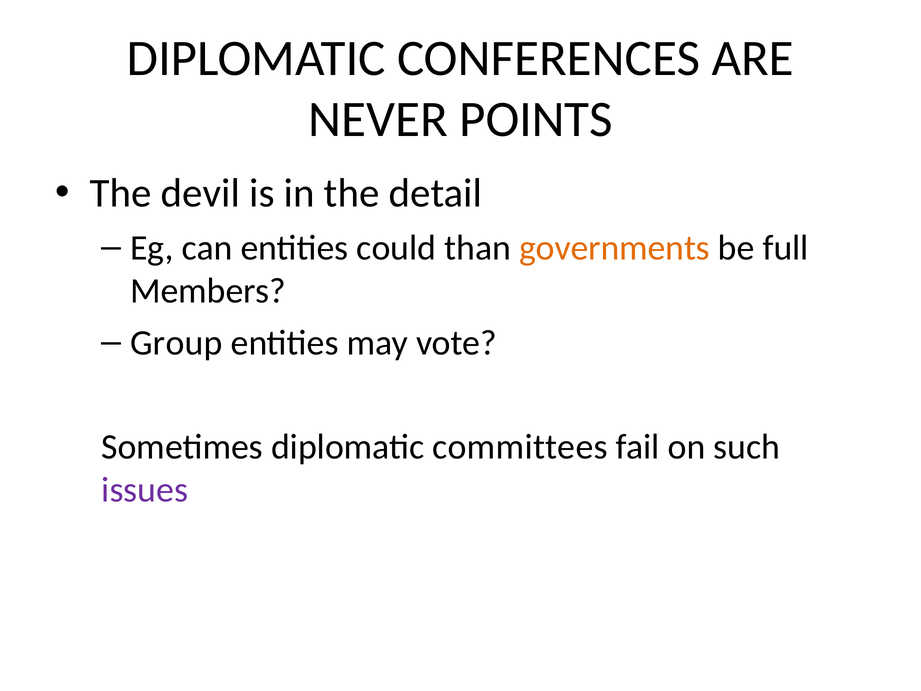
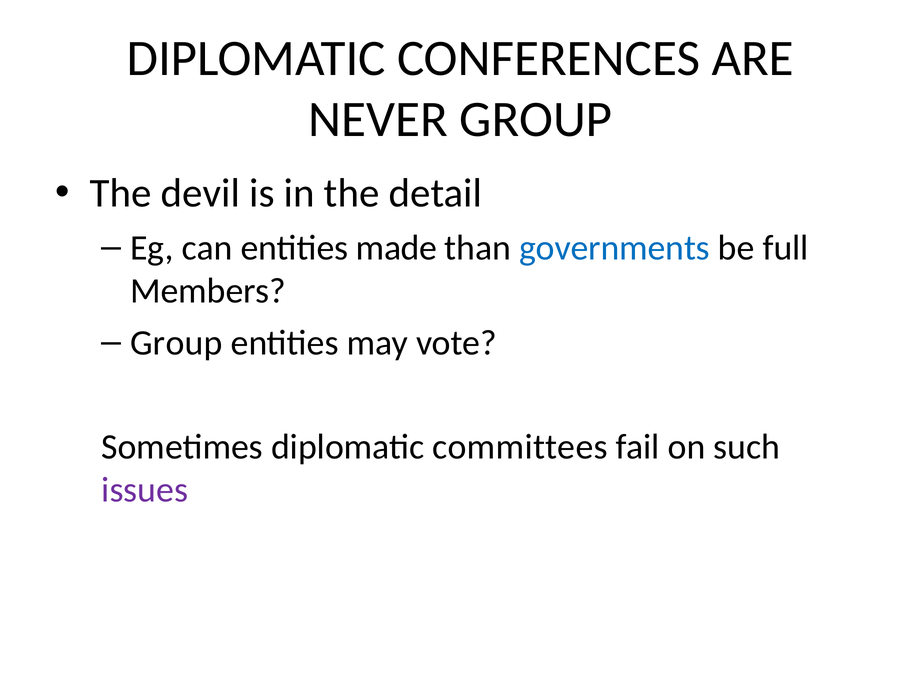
NEVER POINTS: POINTS -> GROUP (536, 119)
could: could -> made (397, 248)
governments colour: orange -> blue (615, 248)
